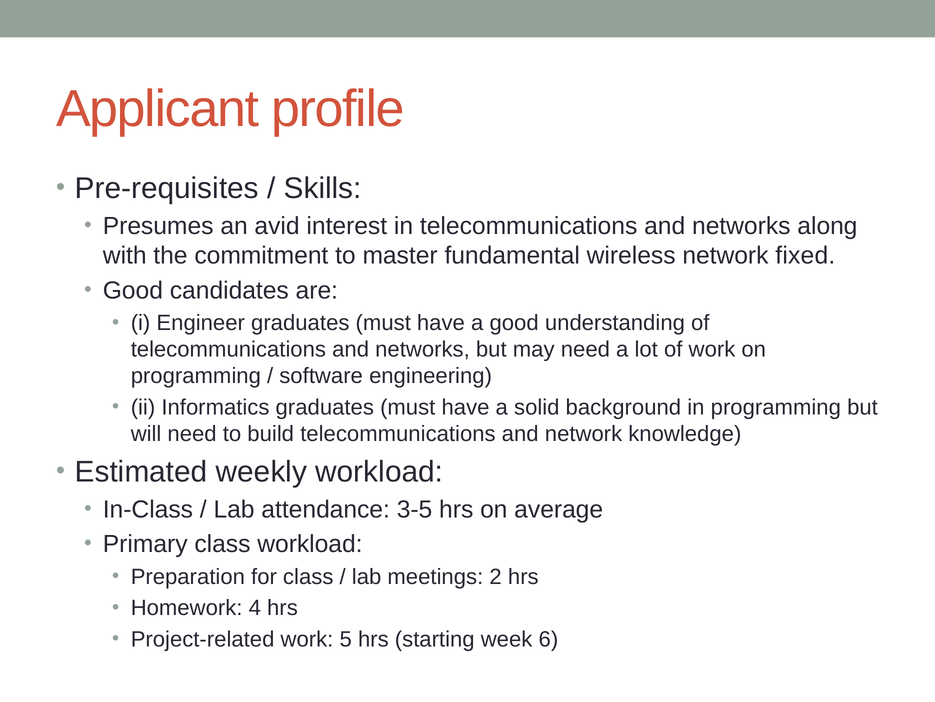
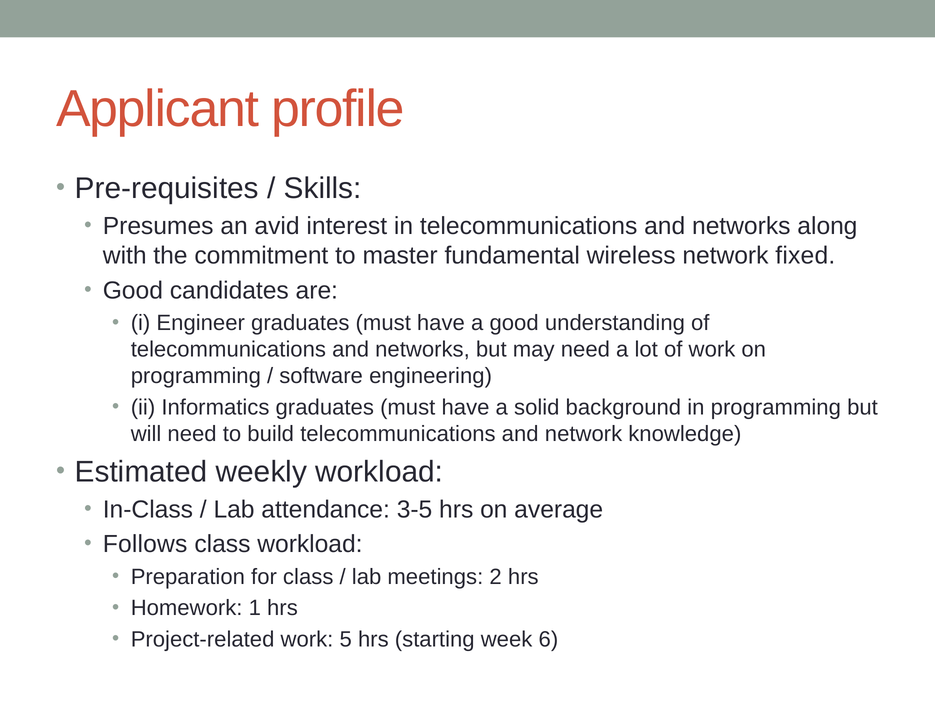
Primary: Primary -> Follows (145, 544)
4: 4 -> 1 (255, 607)
